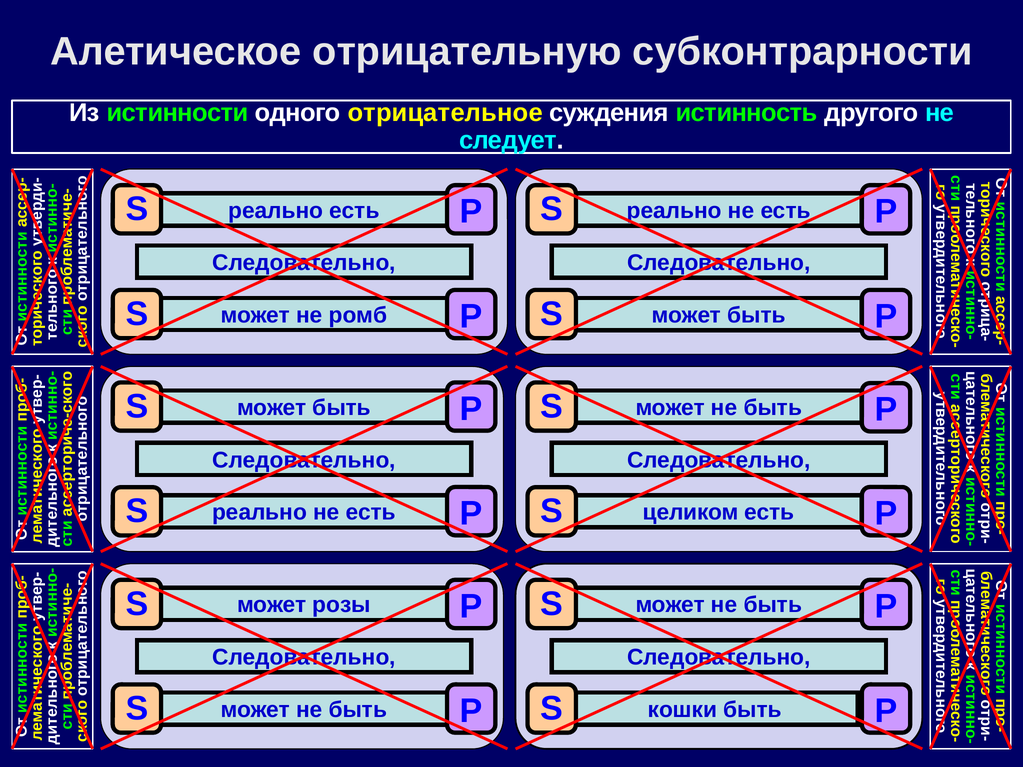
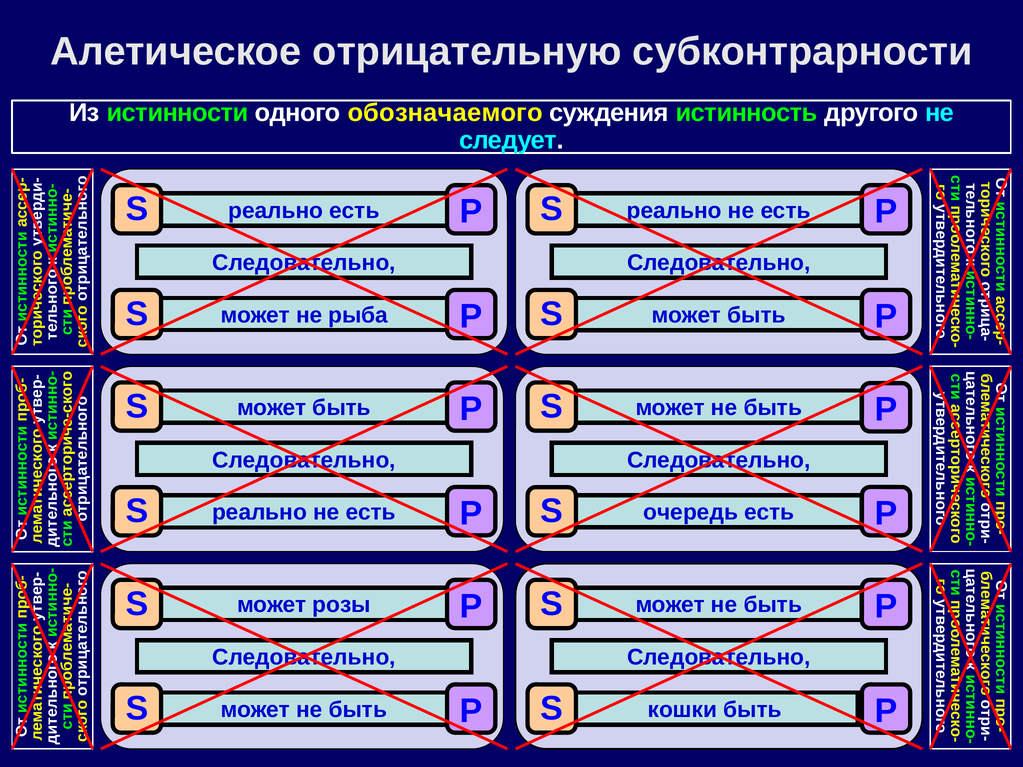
отрицательное: отрицательное -> обозначаемого (445, 113)
ромб: ромб -> рыба (358, 315)
целиком: целиком -> очередь (691, 512)
